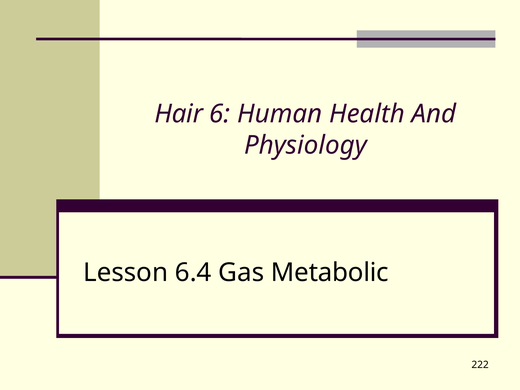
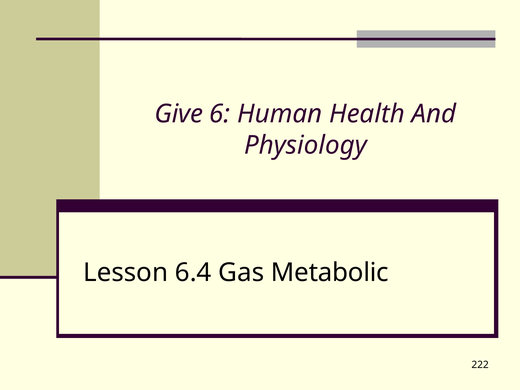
Hair: Hair -> Give (179, 114)
